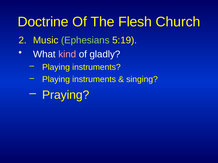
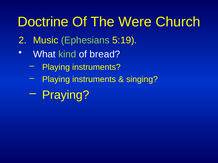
Flesh: Flesh -> Were (135, 22)
kind colour: pink -> light green (67, 54)
gladly: gladly -> bread (105, 54)
